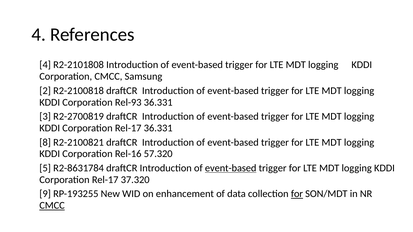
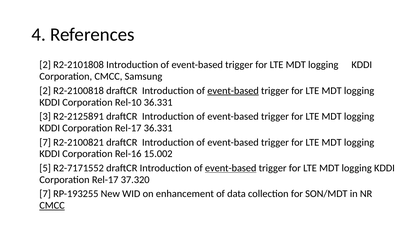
4: 4 -> 2 (45, 65)
event-based underline: none -> present (233, 91)
Rel-93: Rel-93 -> Rel-10 (128, 102)
R2-2700819: R2-2700819 -> R2-2125891 (79, 117)
8: 8 -> 7 (45, 142)
57.320: 57.320 -> 15.002 (158, 154)
R2-8631784: R2-8631784 -> R2-7171552 (79, 168)
9: 9 -> 7 (45, 194)
for underline: present -> none (297, 194)
